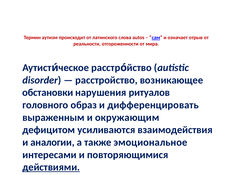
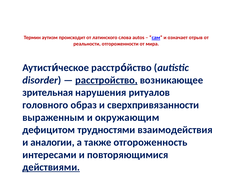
расстройство underline: none -> present (106, 80)
обстановки: обстановки -> зрительная (48, 93)
дифференцировать: дифференцировать -> сверхпривязанности (153, 105)
усиливаются: усиливаются -> трудностями (106, 130)
эмоциональное: эмоциональное -> отгороженность (150, 143)
